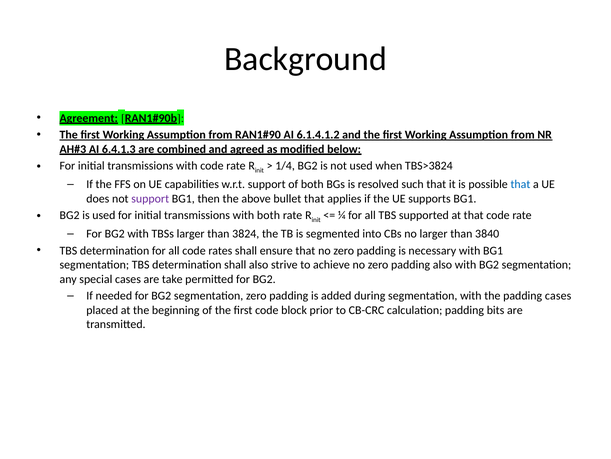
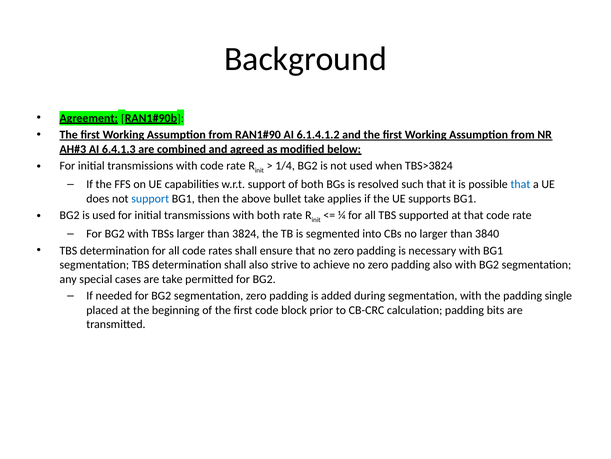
support colour: purple -> blue (150, 198)
bullet that: that -> take (314, 198)
padding cases: cases -> single (558, 295)
